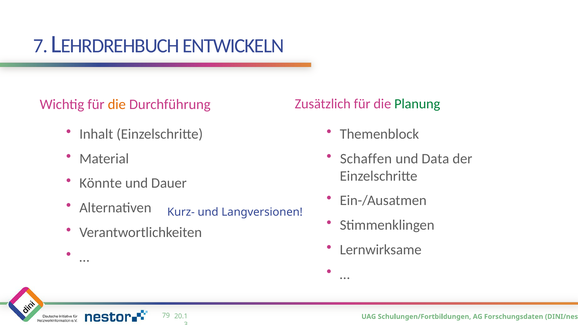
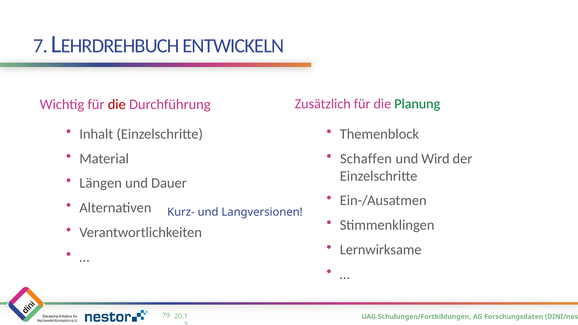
die colour: orange -> red (117, 104)
Data: Data -> Wird (435, 159)
Könnte: Könnte -> Längen (101, 183)
